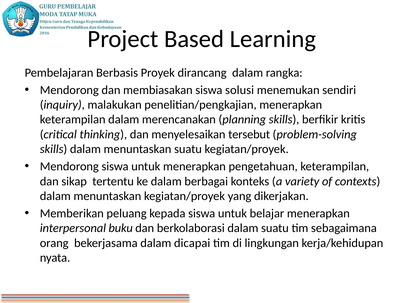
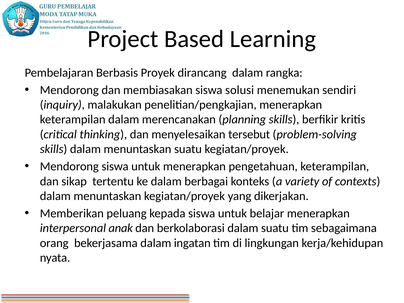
buku: buku -> anak (121, 228)
dicapai: dicapai -> ingatan (192, 243)
